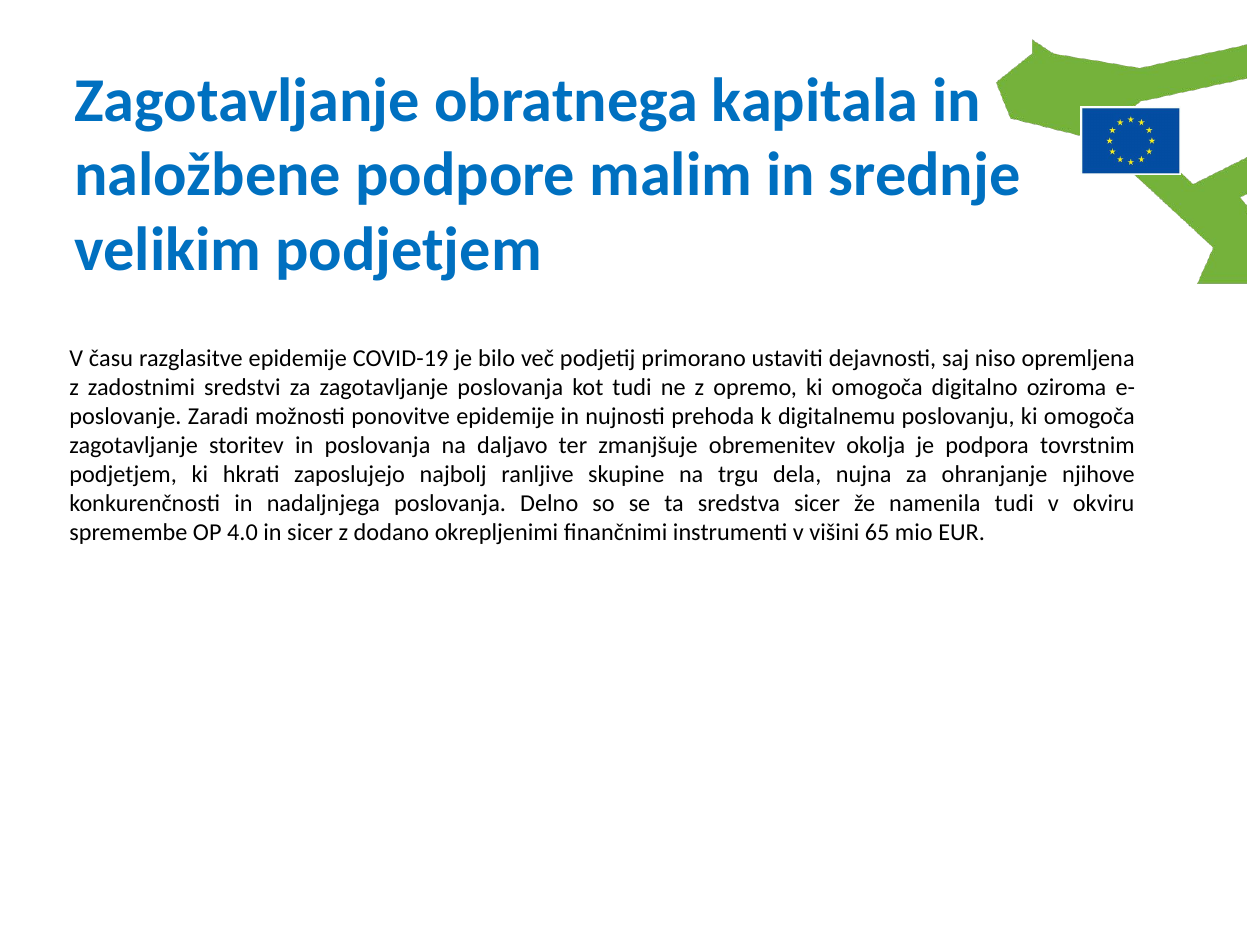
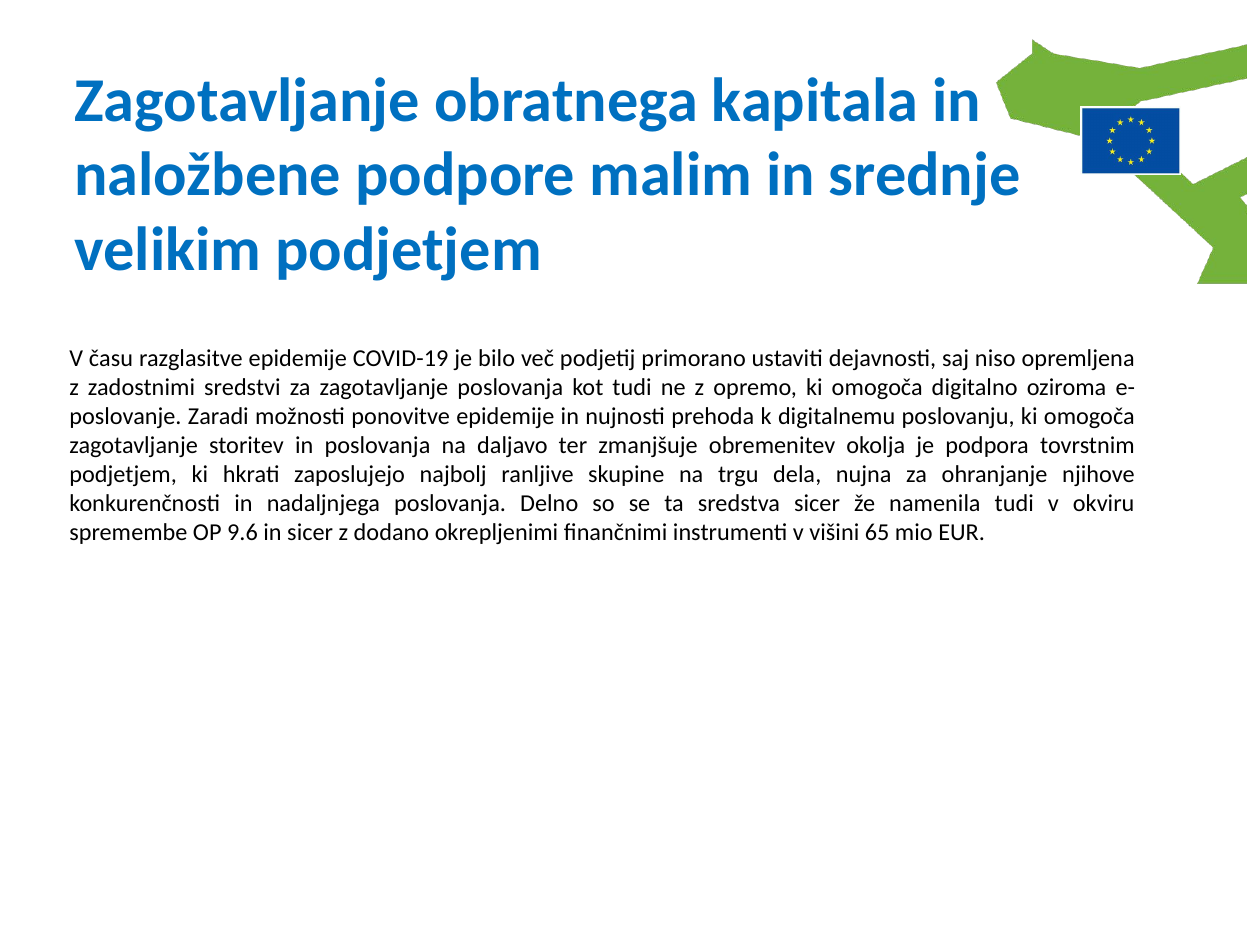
4.0: 4.0 -> 9.6 (243, 533)
